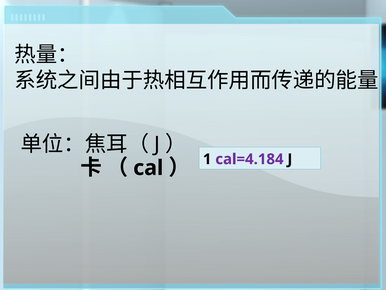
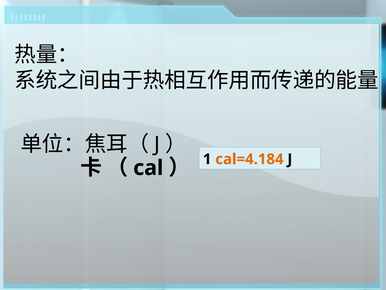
cal=4.184 colour: purple -> orange (249, 159)
